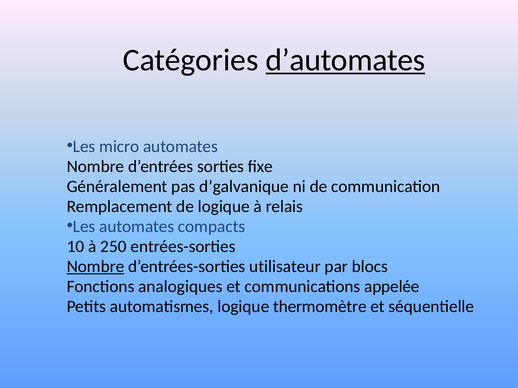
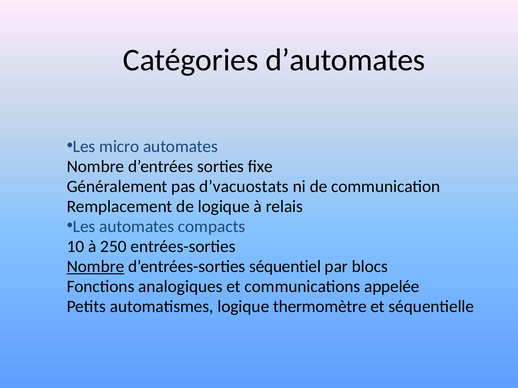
d’automates underline: present -> none (345, 60)
d’galvanique: d’galvanique -> d’vacuostats (244, 187)
utilisateur: utilisateur -> séquentiel (285, 267)
